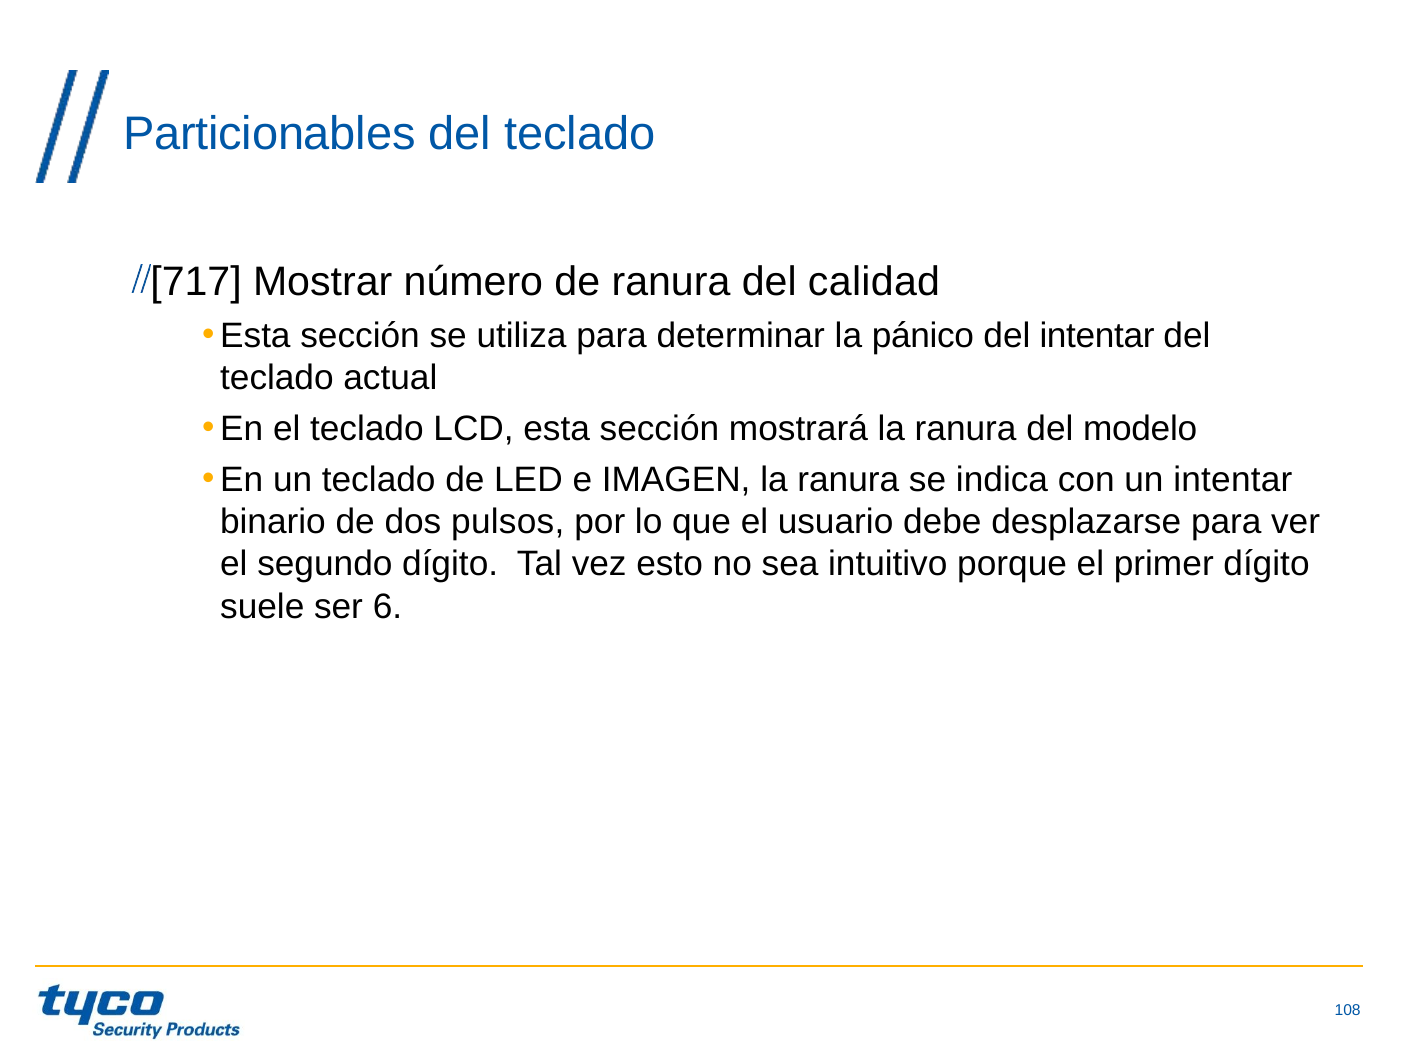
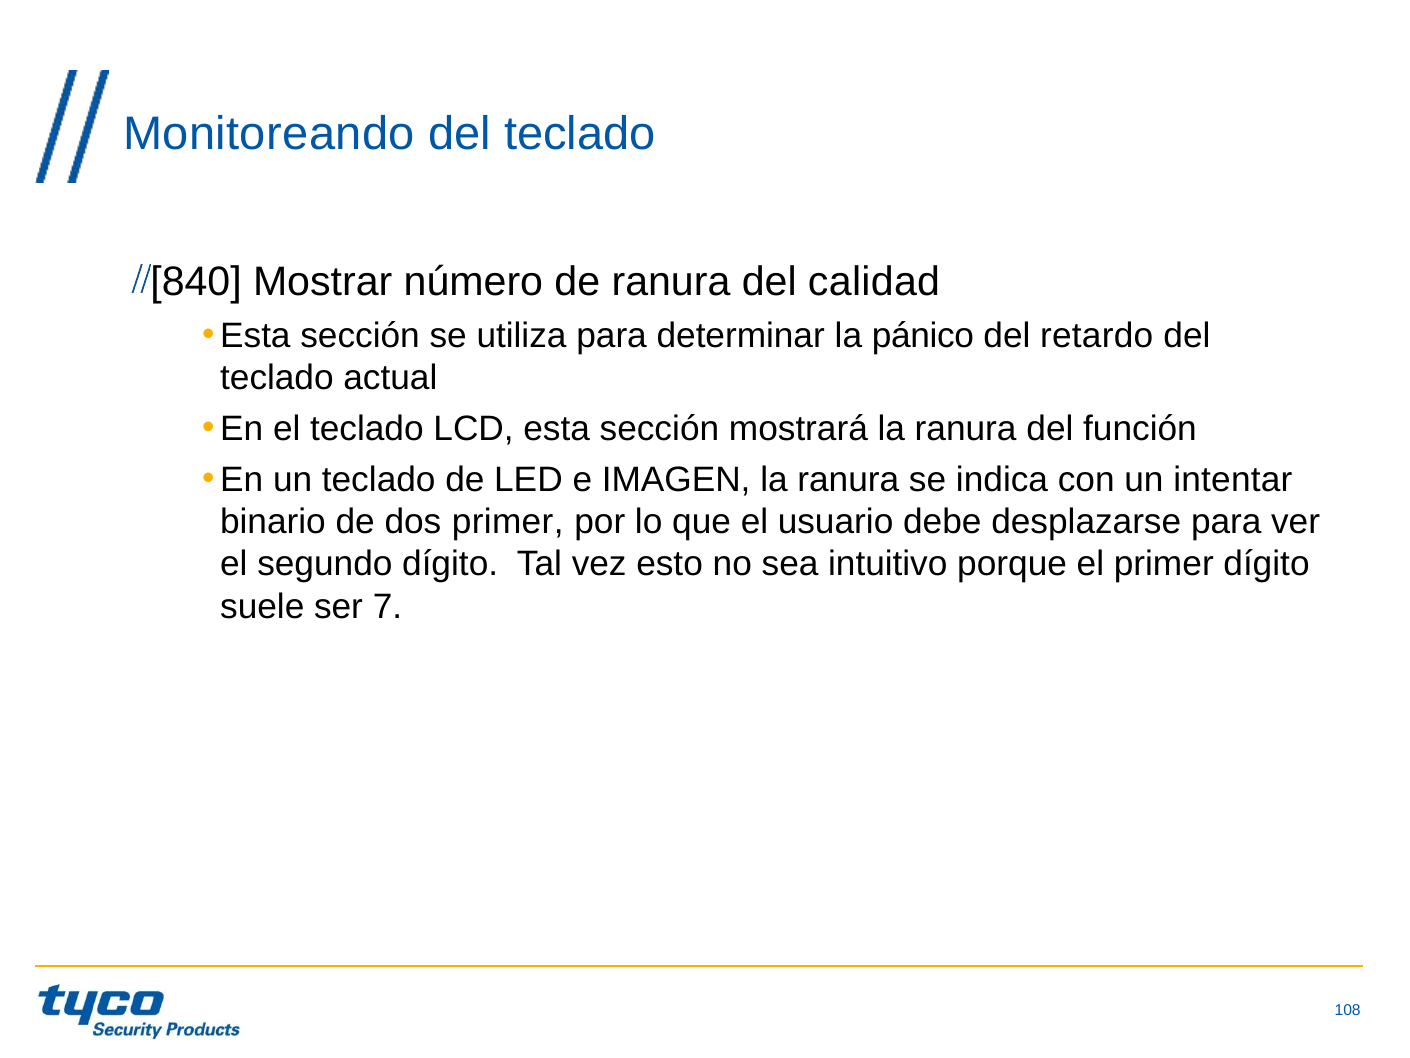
Particionables: Particionables -> Monitoreando (269, 134)
717: 717 -> 840 (196, 281)
del intentar: intentar -> retardo (1097, 335)
modelo: modelo -> función (1140, 429)
dos pulsos: pulsos -> primer (508, 522)
6: 6 -> 7 (387, 606)
